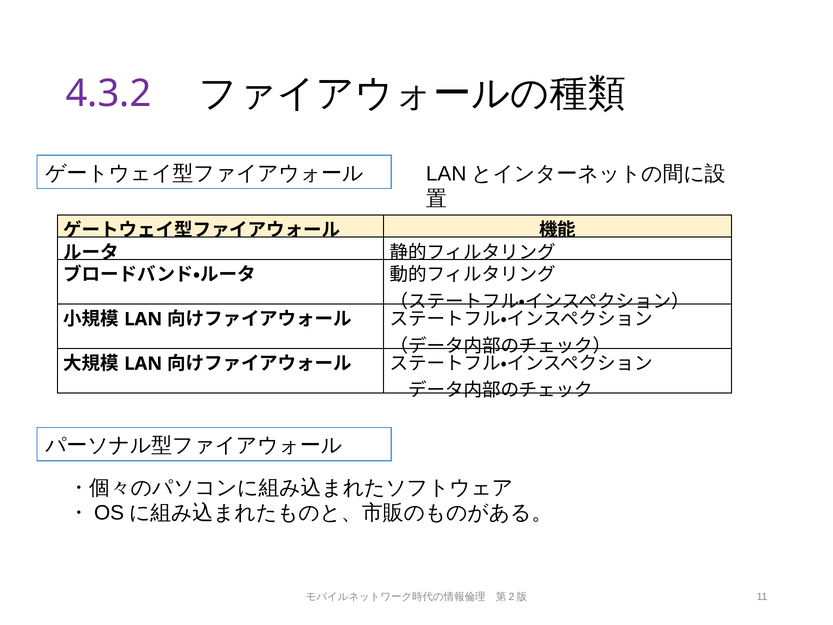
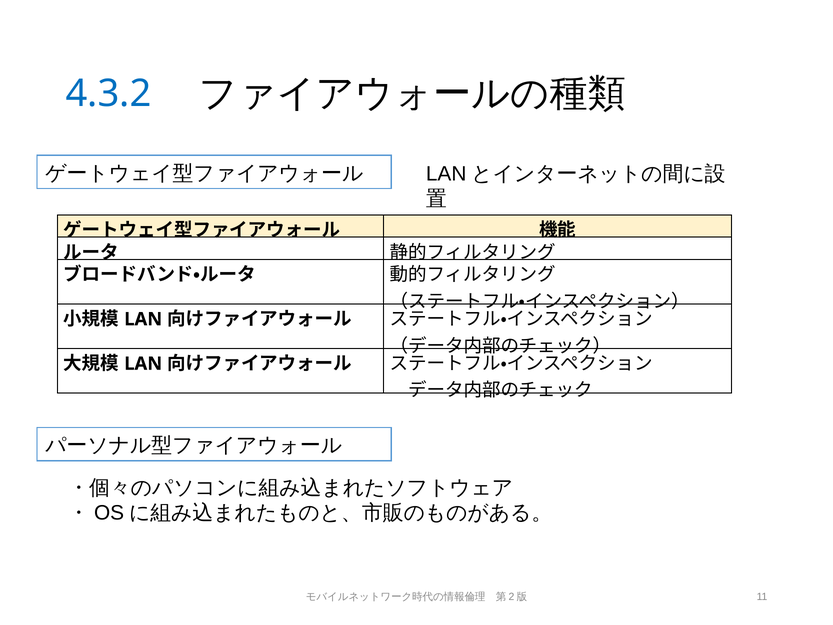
4.3.2 colour: purple -> blue (109, 93)
